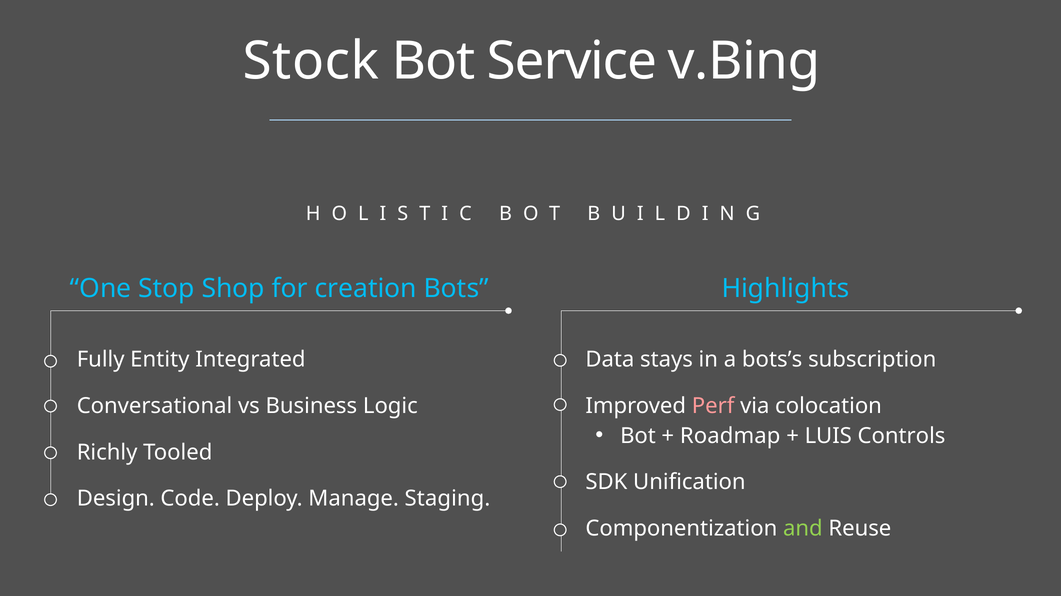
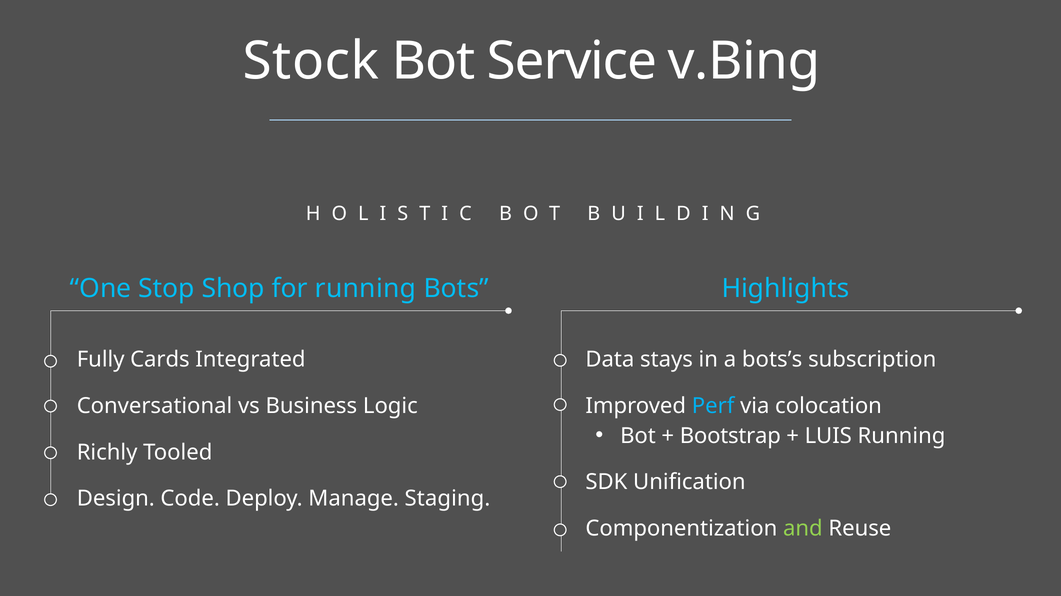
for creation: creation -> running (366, 289)
Entity: Entity -> Cards (160, 360)
Perf colour: pink -> light blue (713, 406)
Roadmap: Roadmap -> Bootstrap (730, 436)
LUIS Controls: Controls -> Running (902, 436)
